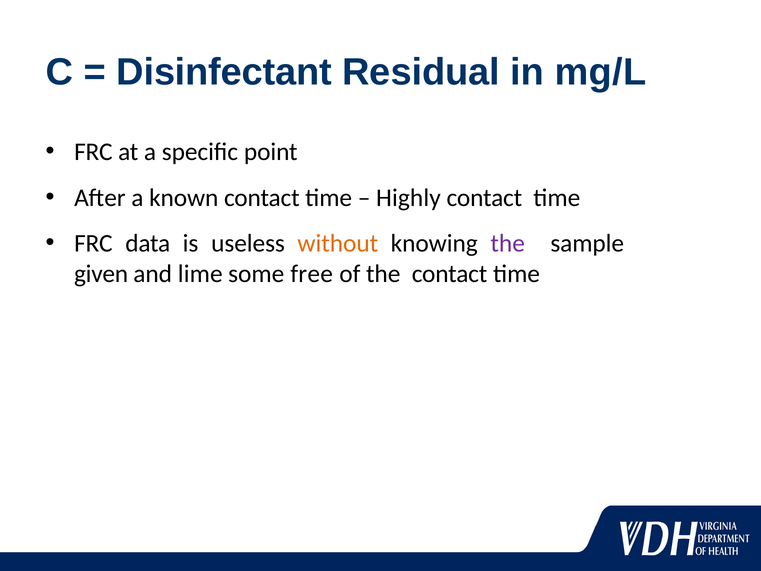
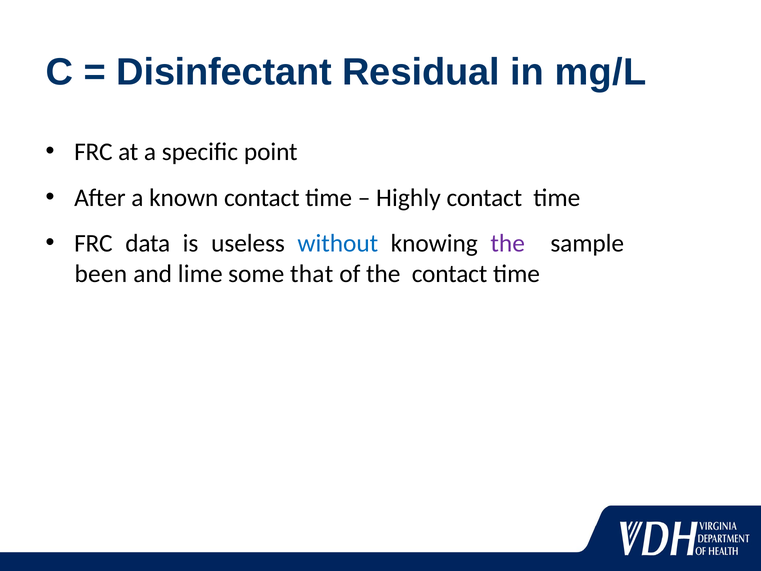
without colour: orange -> blue (338, 243)
given: given -> been (101, 274)
free: free -> that (312, 274)
